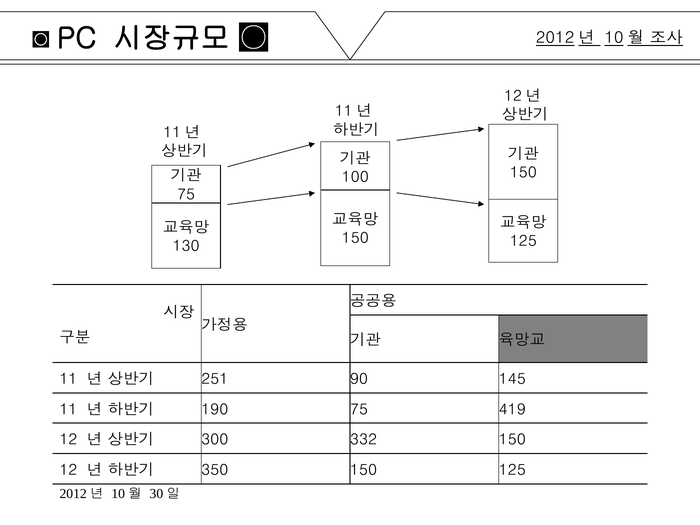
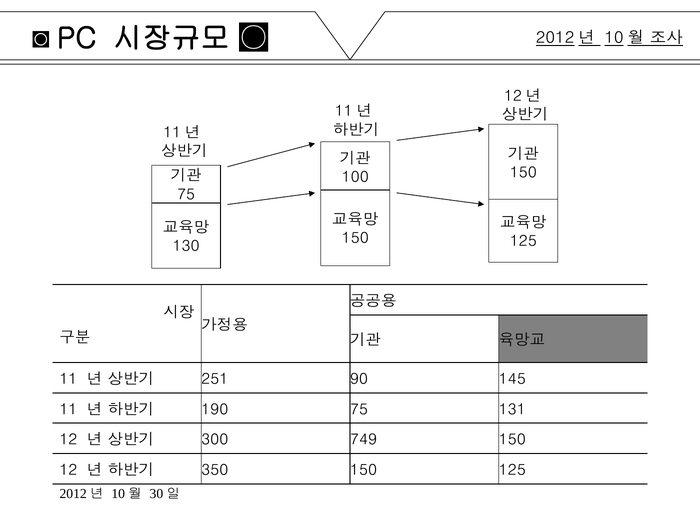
419: 419 -> 131 (512, 409)
332: 332 -> 749 (364, 440)
